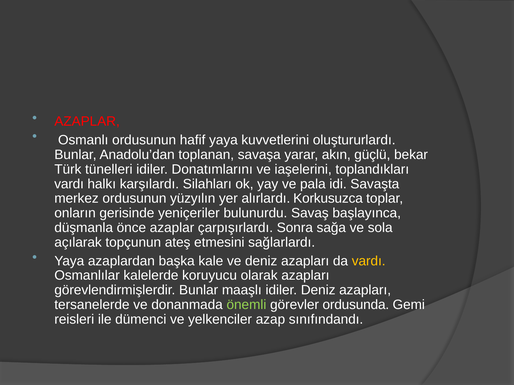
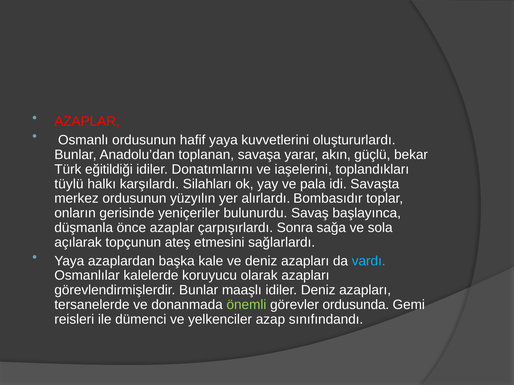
tünelleri: tünelleri -> eğitildiği (109, 169)
vardı: vardı -> tüylü (69, 184)
Korkusuzca: Korkusuzca -> Bombasıdır (328, 199)
vardı colour: yellow -> light blue (369, 261)
